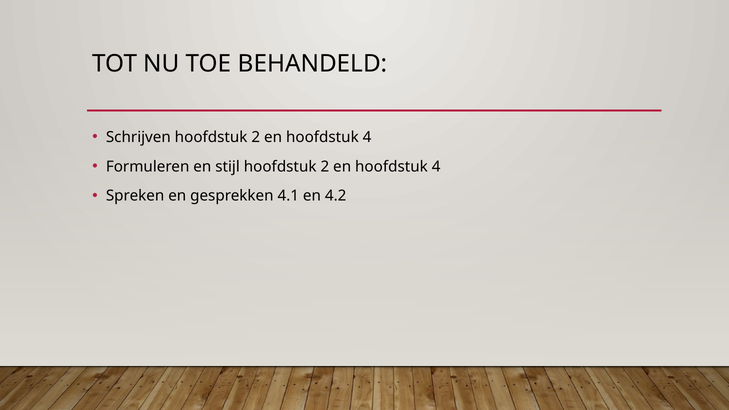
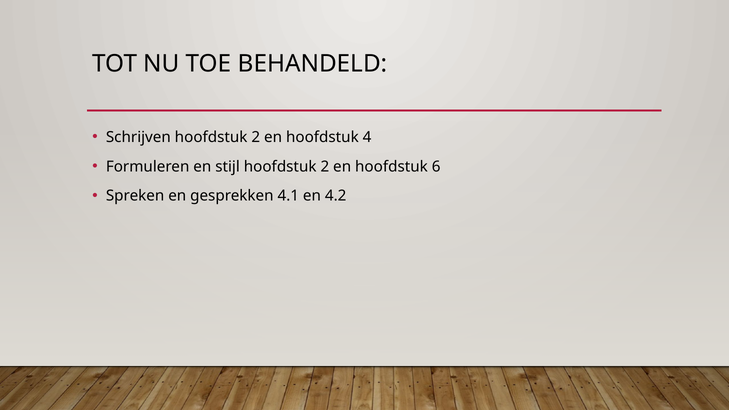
4: 4 -> 6 (436, 167)
